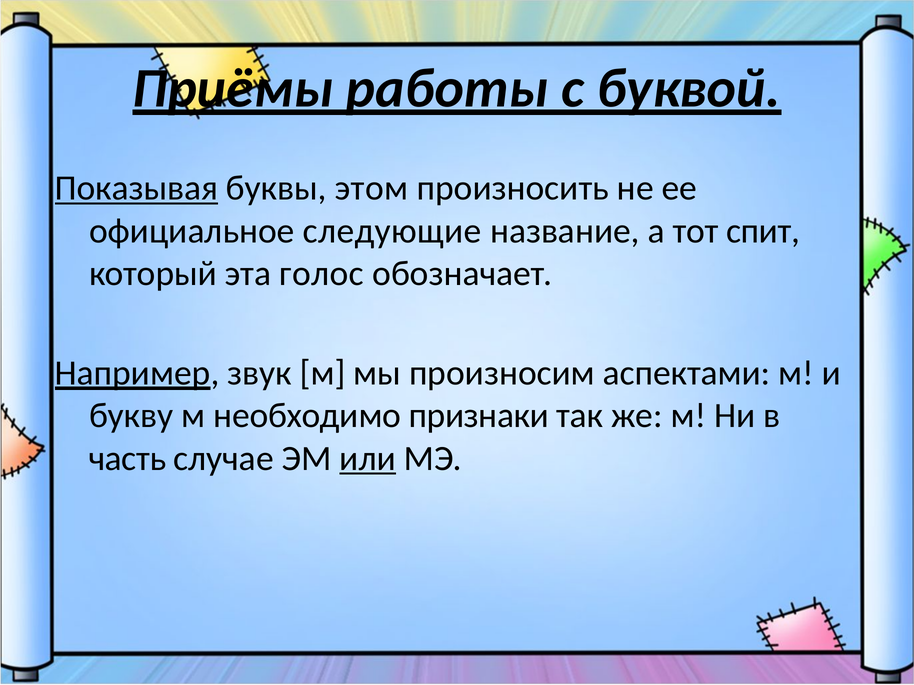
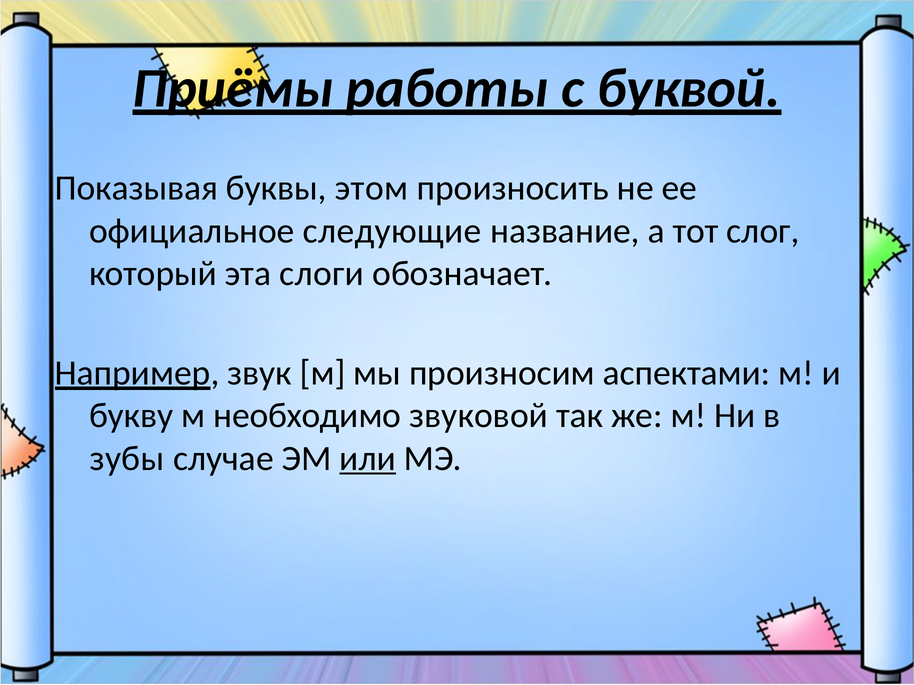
Показывая underline: present -> none (136, 188)
спит: спит -> слог (763, 231)
голос: голос -> слоги (322, 274)
признаки: признаки -> звуковой (479, 416)
часть: часть -> зубы (127, 459)
